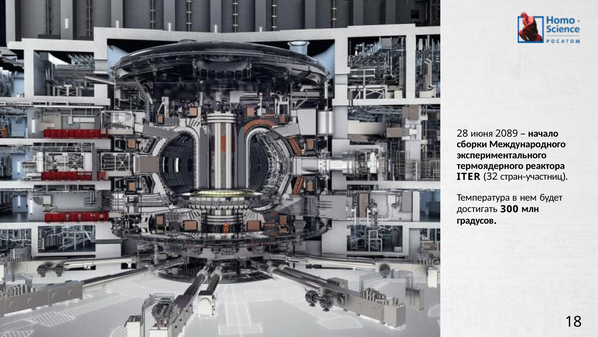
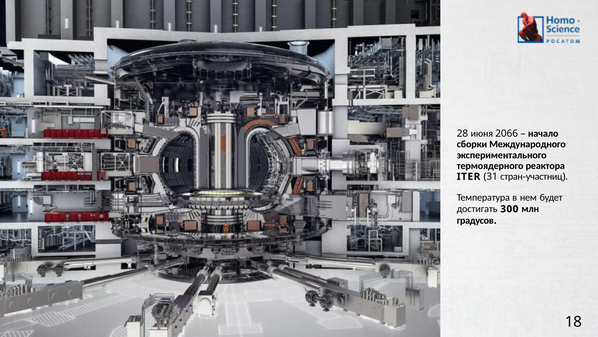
2089: 2089 -> 2066 (507, 133)
32: 32 -> 31 (491, 176)
